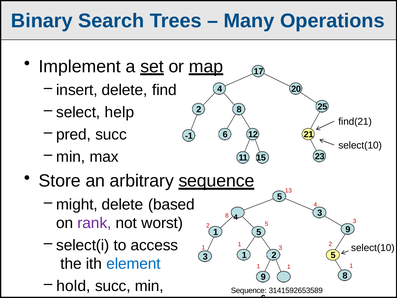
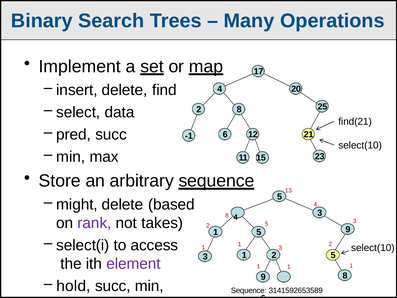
help: help -> data (120, 112)
worst: worst -> takes (162, 223)
element colour: blue -> purple (133, 264)
